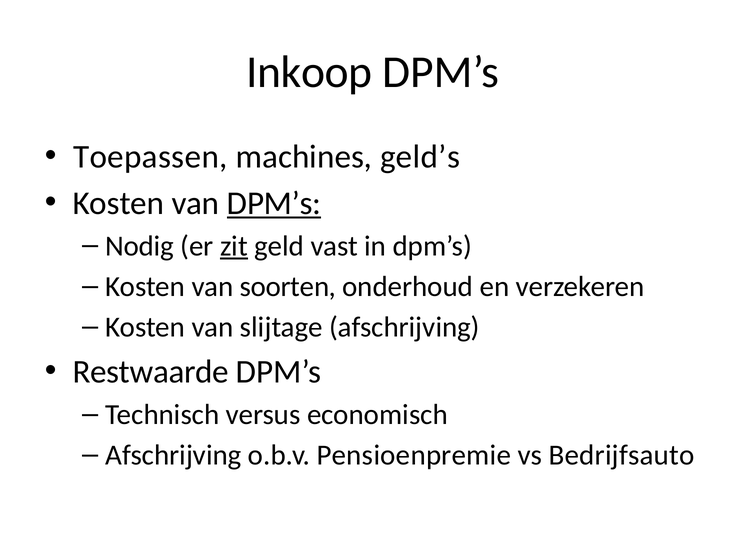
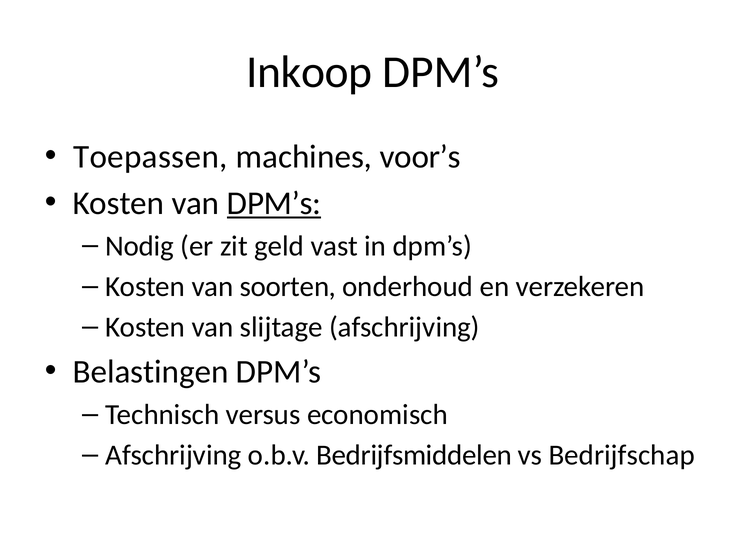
geld’s: geld’s -> voor’s (420, 156)
zit underline: present -> none (234, 246)
Restwaarde: Restwaarde -> Belastingen (151, 371)
Pensioenpremie: Pensioenpremie -> Bedrijfsmiddelen (414, 455)
Bedrijfsauto: Bedrijfsauto -> Bedrijfschap (622, 455)
